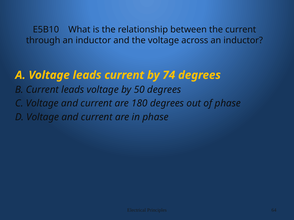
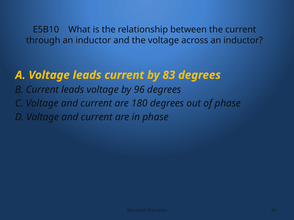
74: 74 -> 83 (169, 75)
50: 50 -> 96 (139, 90)
